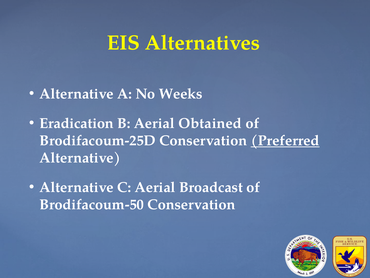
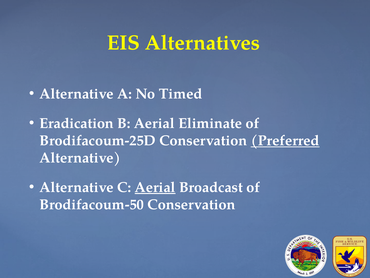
Weeks: Weeks -> Timed (181, 94)
Obtained: Obtained -> Eliminate (210, 123)
Aerial underline: none -> present (155, 187)
